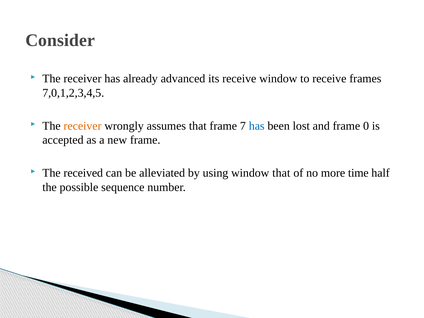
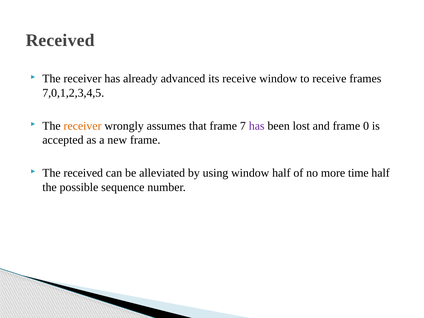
Consider: Consider -> Received (60, 40)
has colour: blue -> purple (257, 126)
window that: that -> half (281, 173)
